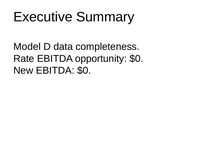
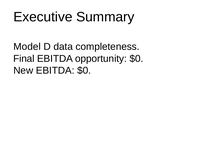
Rate: Rate -> Final (24, 59)
